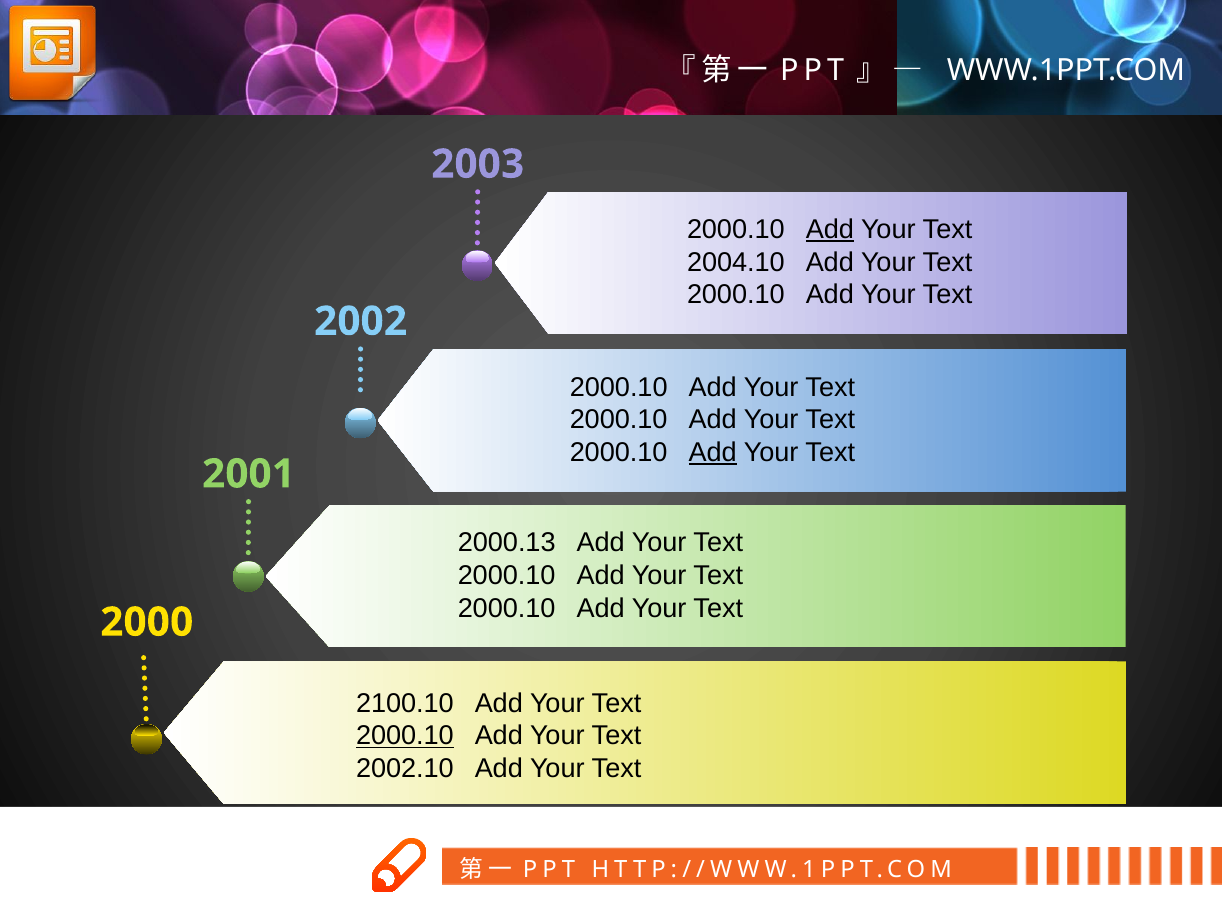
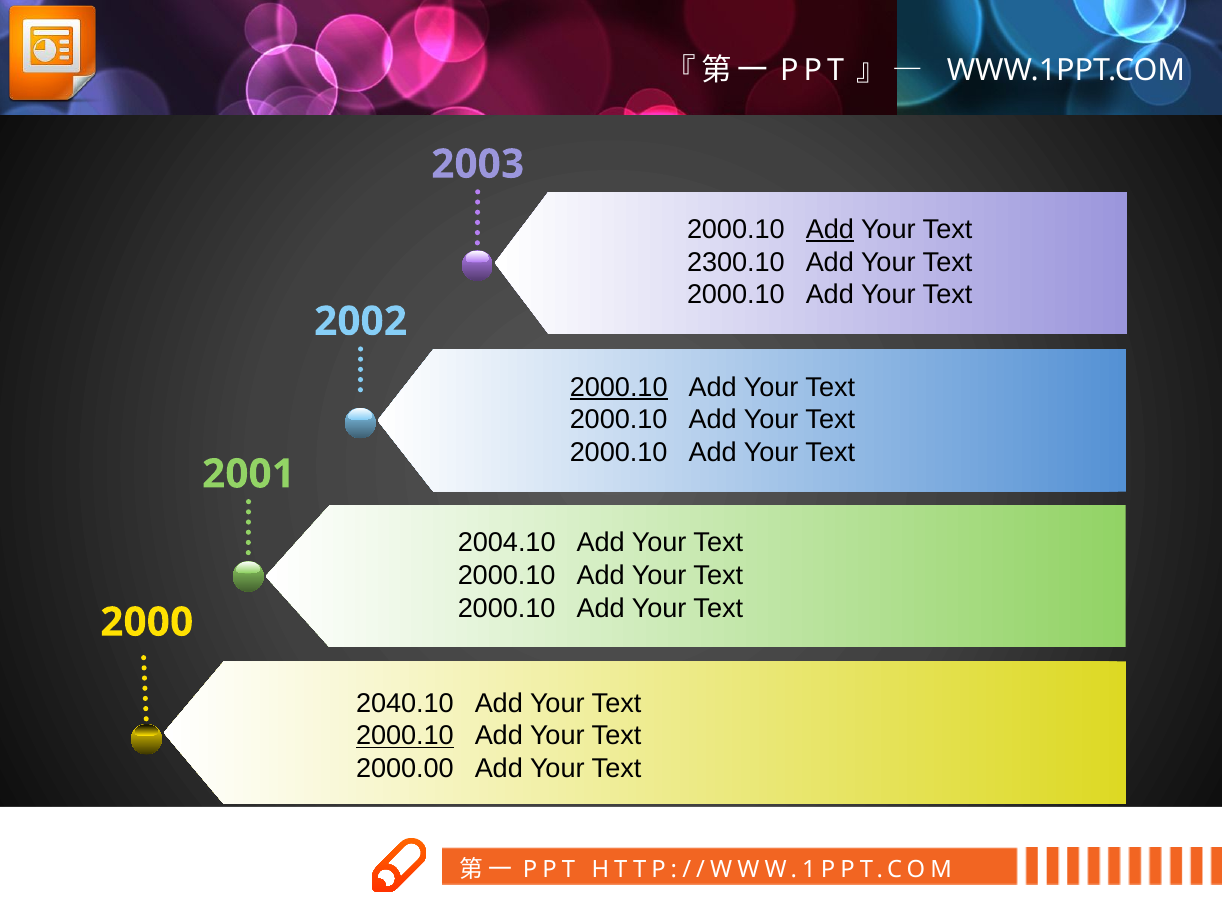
2004.10: 2004.10 -> 2300.10 (736, 262)
2000.10 underline: none -> present (619, 387)
Add underline: present -> none (713, 452)
2000.13: 2000.13 -> 2004.10 (507, 543)
2100.10: 2100.10 -> 2040.10 (405, 704)
2002.10: 2002.10 -> 2000.00 (405, 769)
